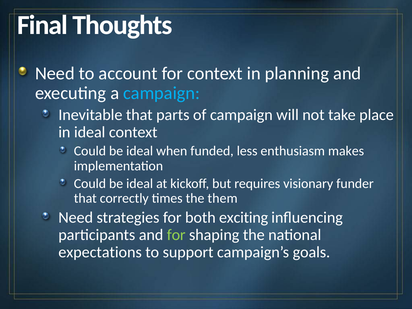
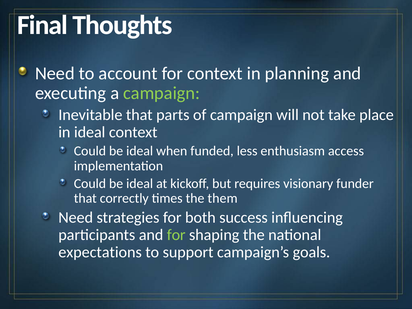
campaign colour: light blue -> light green (162, 93)
makes: makes -> access (346, 151)
exciting: exciting -> success (244, 218)
